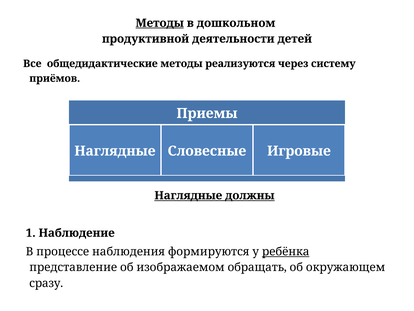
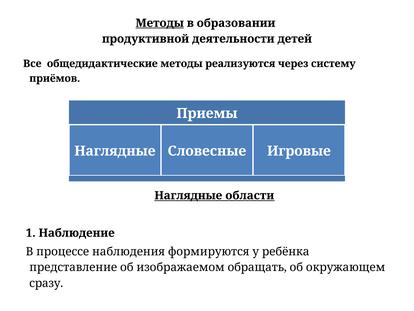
дошкольном: дошкольном -> образовании (236, 23)
должны: должны -> области (250, 195)
ребёнка underline: present -> none (286, 251)
